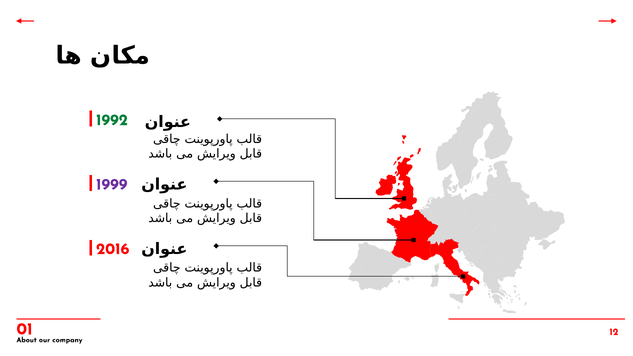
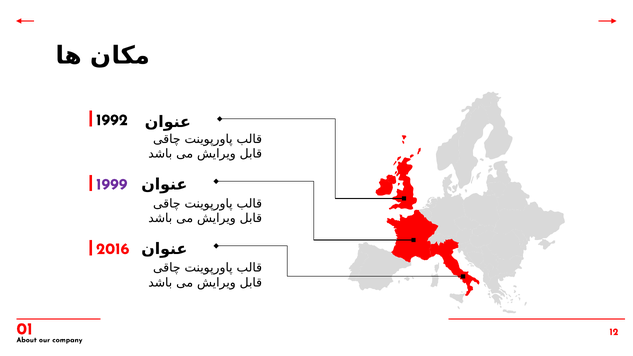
1992 colour: green -> black (112, 120)
